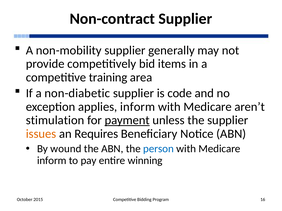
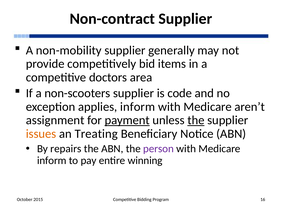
training: training -> doctors (108, 77)
non-diabetic: non-diabetic -> non-scooters (77, 93)
stimulation: stimulation -> assignment (55, 120)
the underline: none -> present (196, 120)
Requires: Requires -> Treating (96, 134)
wound: wound -> repairs (66, 149)
person colour: blue -> purple (159, 149)
